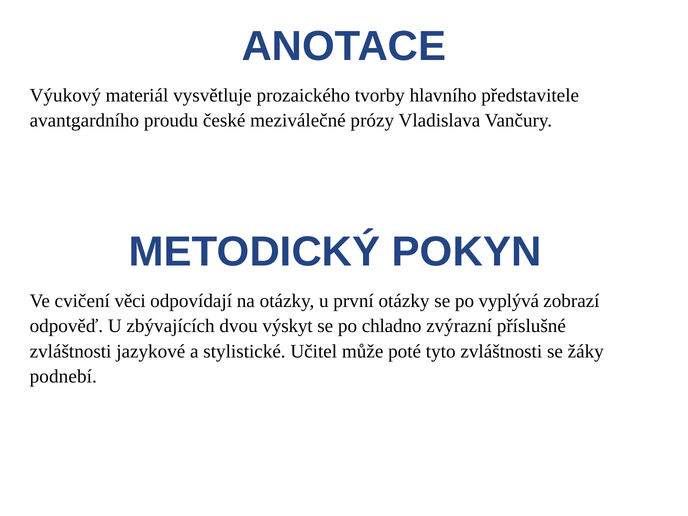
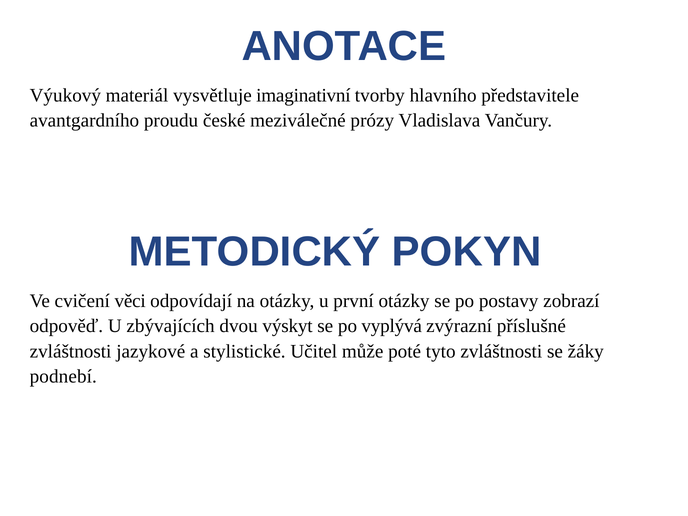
prozaického: prozaického -> imaginativní (303, 95)
vyplývá: vyplývá -> postavy (509, 301)
chladno: chladno -> vyplývá (392, 326)
